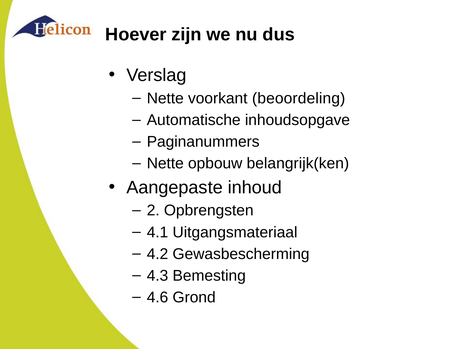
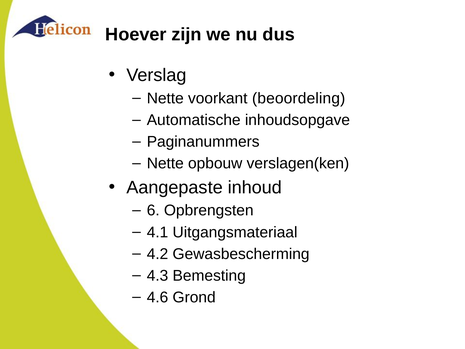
belangrijk(ken: belangrijk(ken -> verslagen(ken (298, 163)
2: 2 -> 6 (153, 210)
